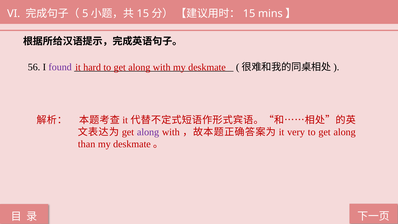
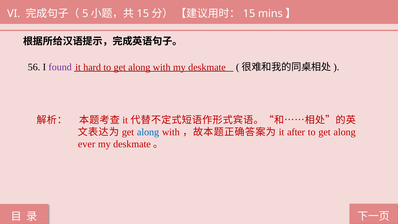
along colour: purple -> blue (148, 132)
very: very -> after (296, 132)
than: than -> ever (87, 144)
